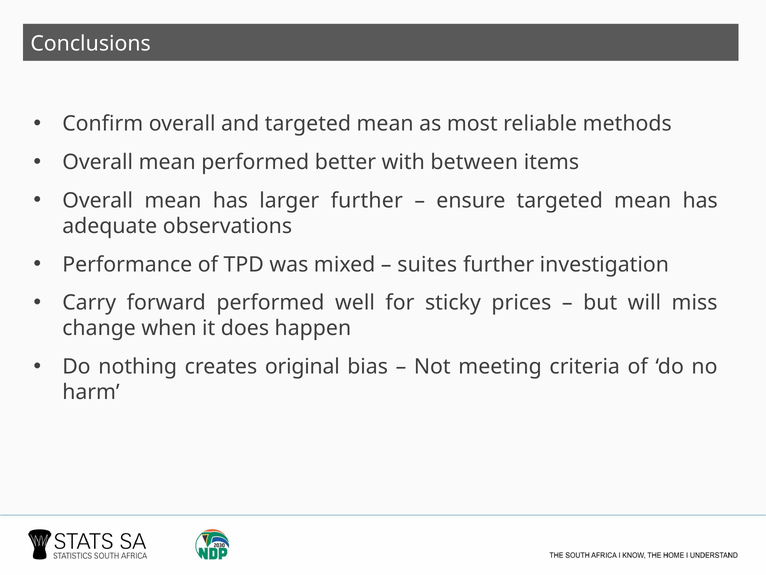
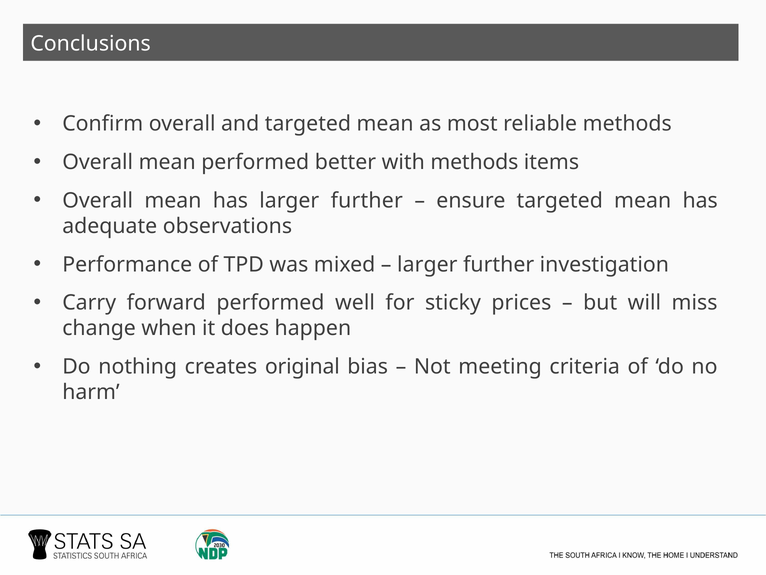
with between: between -> methods (474, 162)
suites: suites -> larger (427, 264)
